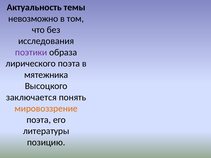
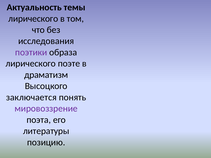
невозможно: невозможно -> лирического (33, 19)
лирического поэта: поэта -> поэте (69, 64)
мятежника: мятежника -> драматизм (46, 75)
мировоззрение colour: orange -> purple (46, 109)
